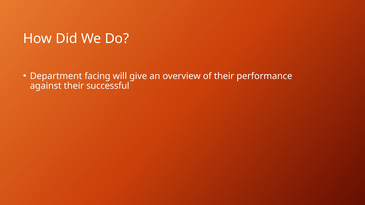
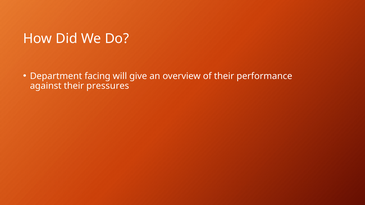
successful: successful -> pressures (108, 86)
